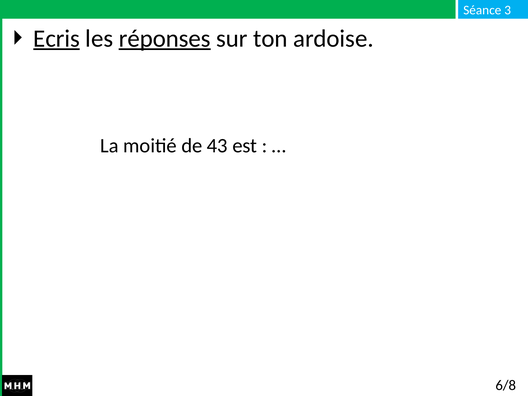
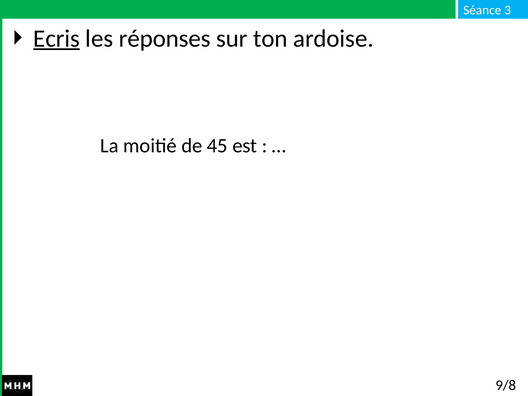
réponses underline: present -> none (165, 38)
43: 43 -> 45 (217, 146)
6/8: 6/8 -> 9/8 (506, 385)
